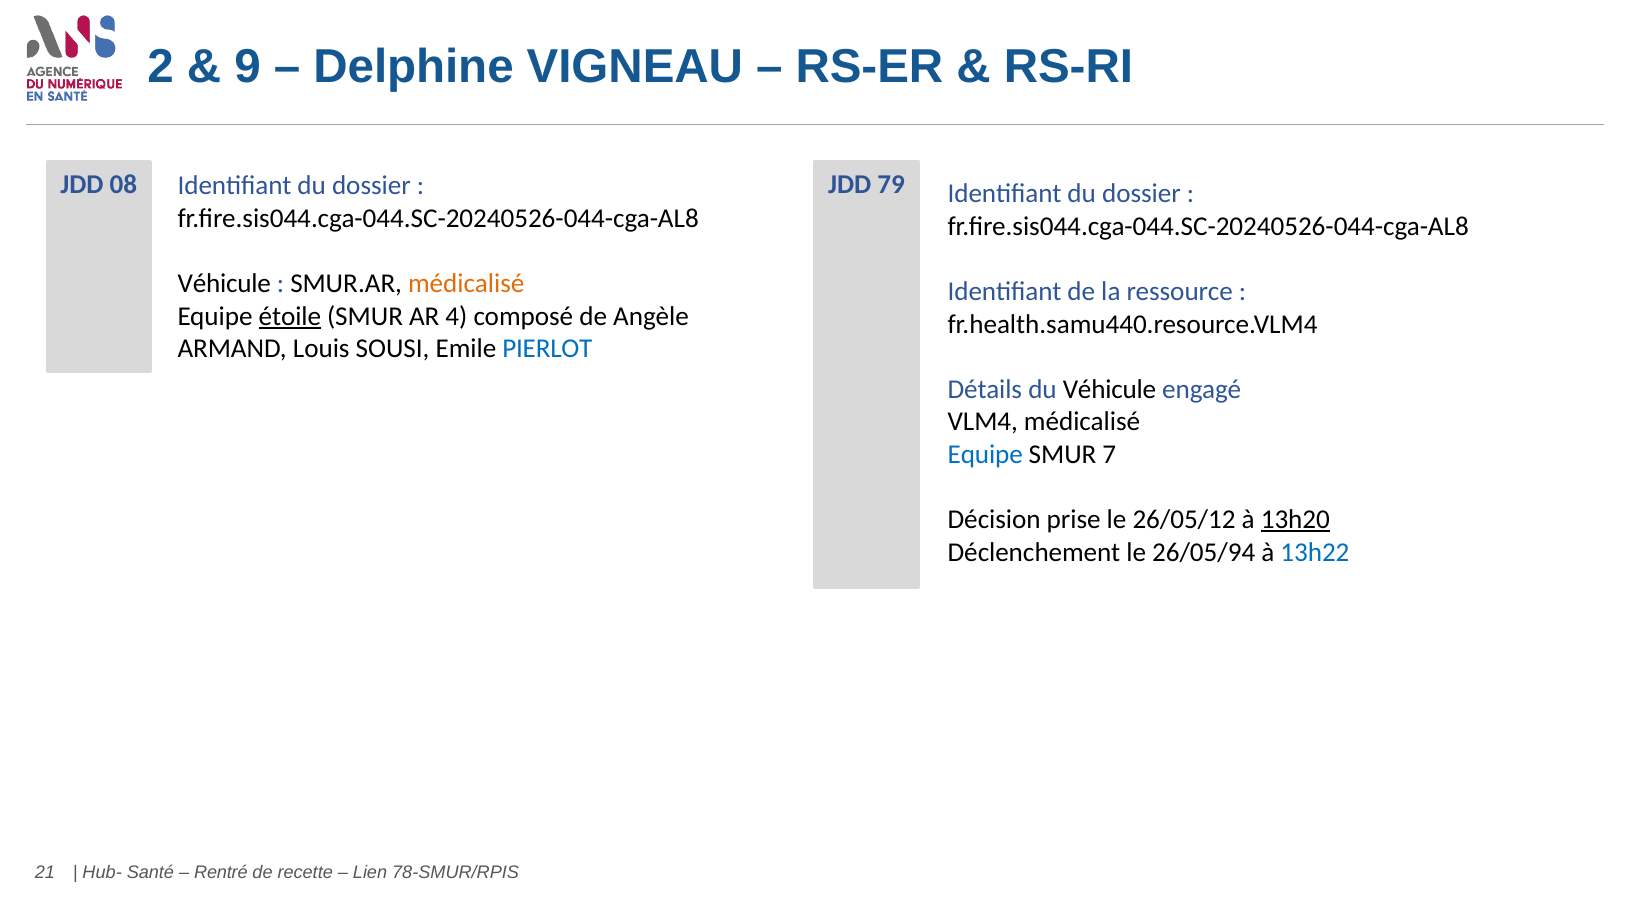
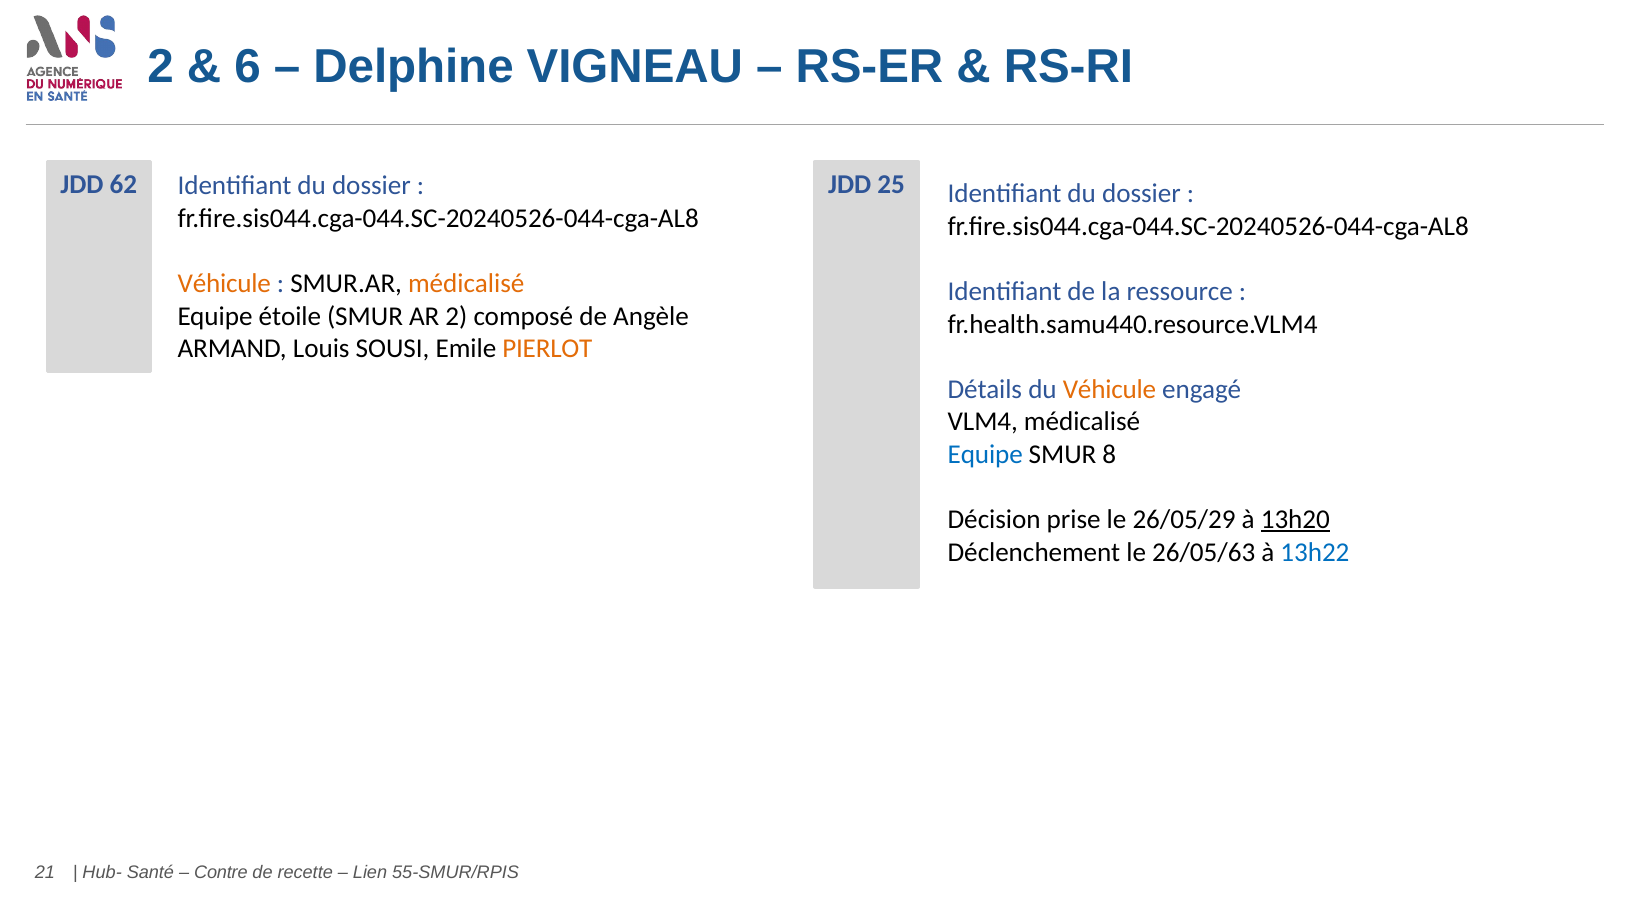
9: 9 -> 6 (248, 67)
08: 08 -> 62 (123, 185)
79: 79 -> 25 (891, 185)
Véhicule colour: black -> orange (224, 284)
étoile underline: present -> none (290, 316)
AR 4: 4 -> 2 (456, 316)
PIERLOT colour: blue -> orange (547, 349)
Véhicule colour: black -> orange (1109, 389)
7: 7 -> 8 (1109, 454)
26/05/12: 26/05/12 -> 26/05/29 (1184, 520)
26/05/94: 26/05/94 -> 26/05/63 (1204, 552)
Rentré: Rentré -> Contre (221, 872)
78-SMUR/RPIS: 78-SMUR/RPIS -> 55-SMUR/RPIS (456, 872)
